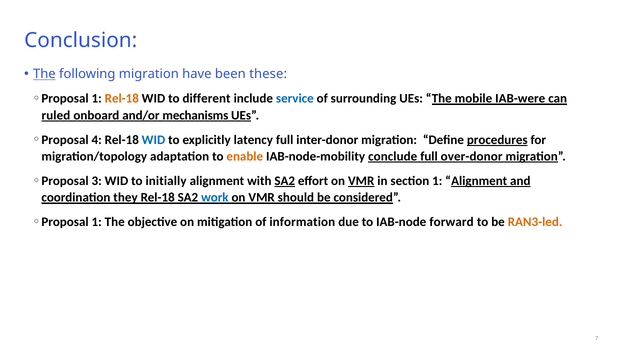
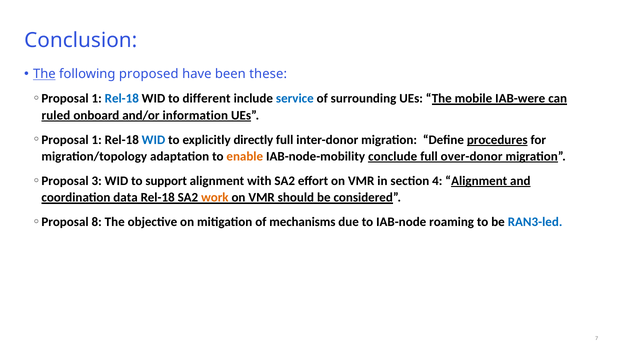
following migration: migration -> proposed (149, 74)
Rel-18 colour: orange -> blue (122, 99)
mechanisms: mechanisms -> information (195, 115)
4: 4 -> 1 (97, 140)
latency: latency -> directly (253, 140)
initially: initially -> support (166, 181)
SA2 underline: present -> none (285, 181)
VMR underline: present -> none (361, 181)
section 1: 1 -> 4 (437, 181)
they: they -> data (126, 198)
work colour: blue -> orange (215, 198)
1: 1 -> 8 (97, 222)
information: information -> mechanisms (302, 222)
forward: forward -> roaming (452, 222)
RAN3-led colour: orange -> blue (535, 222)
